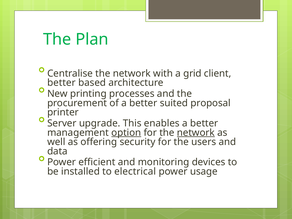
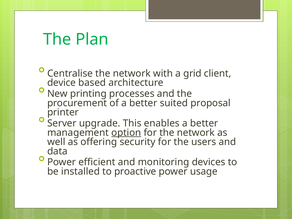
better: better -> device (62, 83)
network underline: present -> none (196, 133)
electrical: electrical -> proactive (135, 172)
